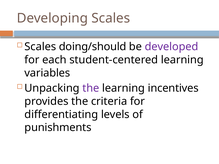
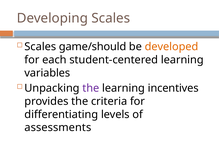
doing/should: doing/should -> game/should (93, 47)
developed colour: purple -> orange (172, 47)
punishments: punishments -> assessments (58, 128)
